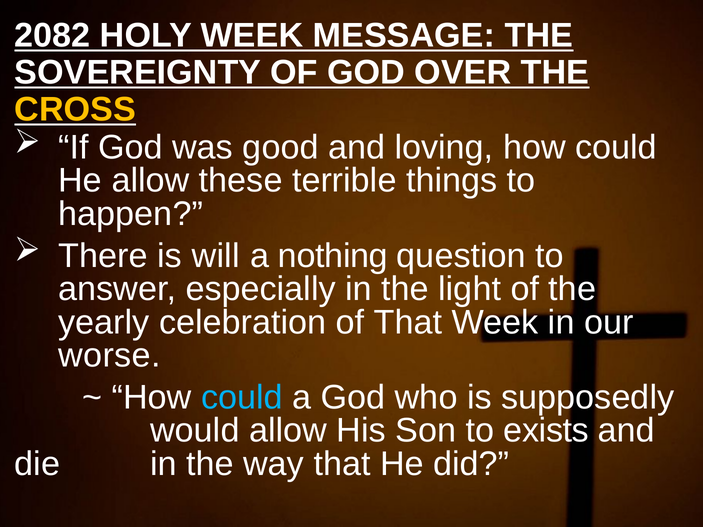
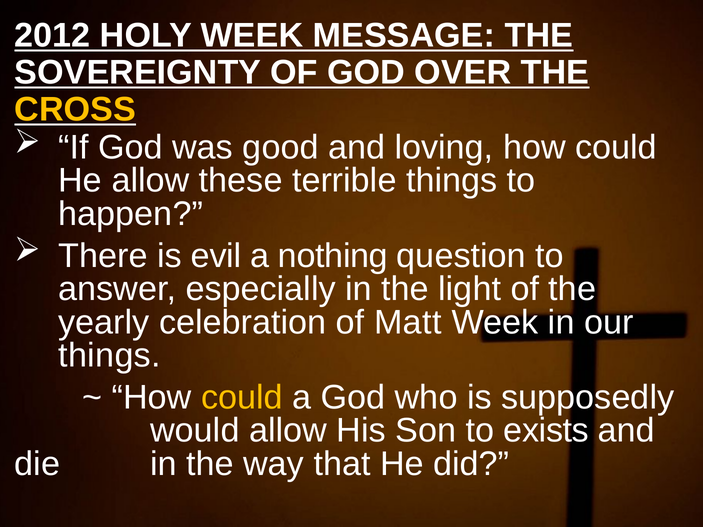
2082: 2082 -> 2012 (52, 36)
will: will -> evil (216, 256)
of That: That -> Matt (408, 322)
worse: worse -> things (110, 356)
could colour: light blue -> yellow (242, 398)
